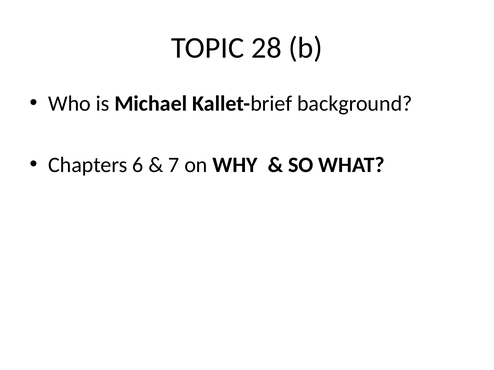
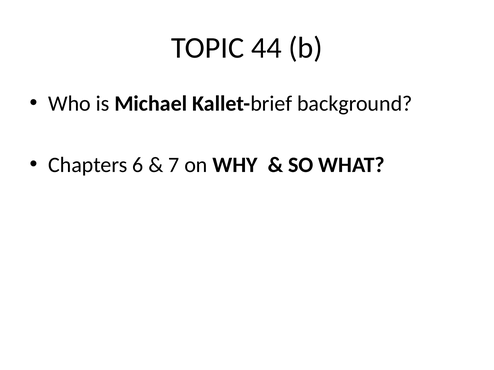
28: 28 -> 44 (266, 48)
